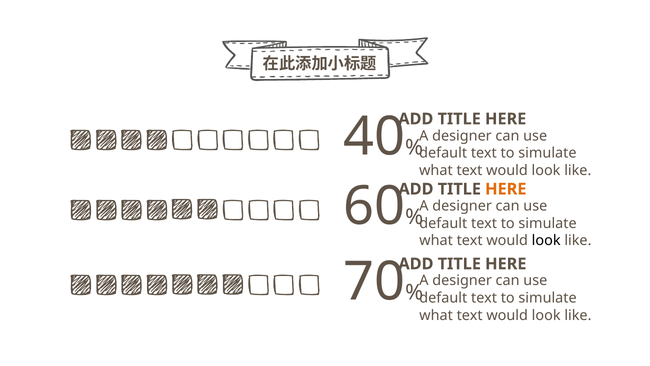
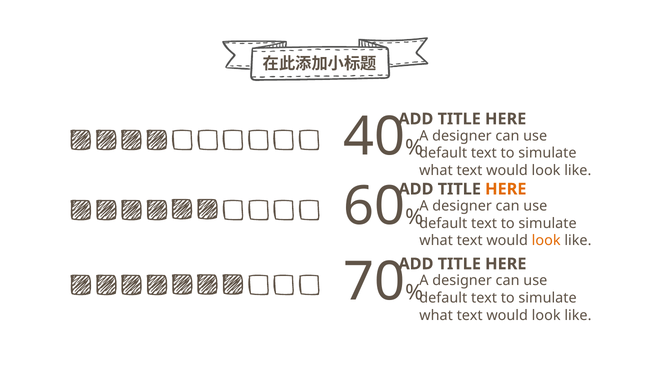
look colour: black -> orange (546, 240)
